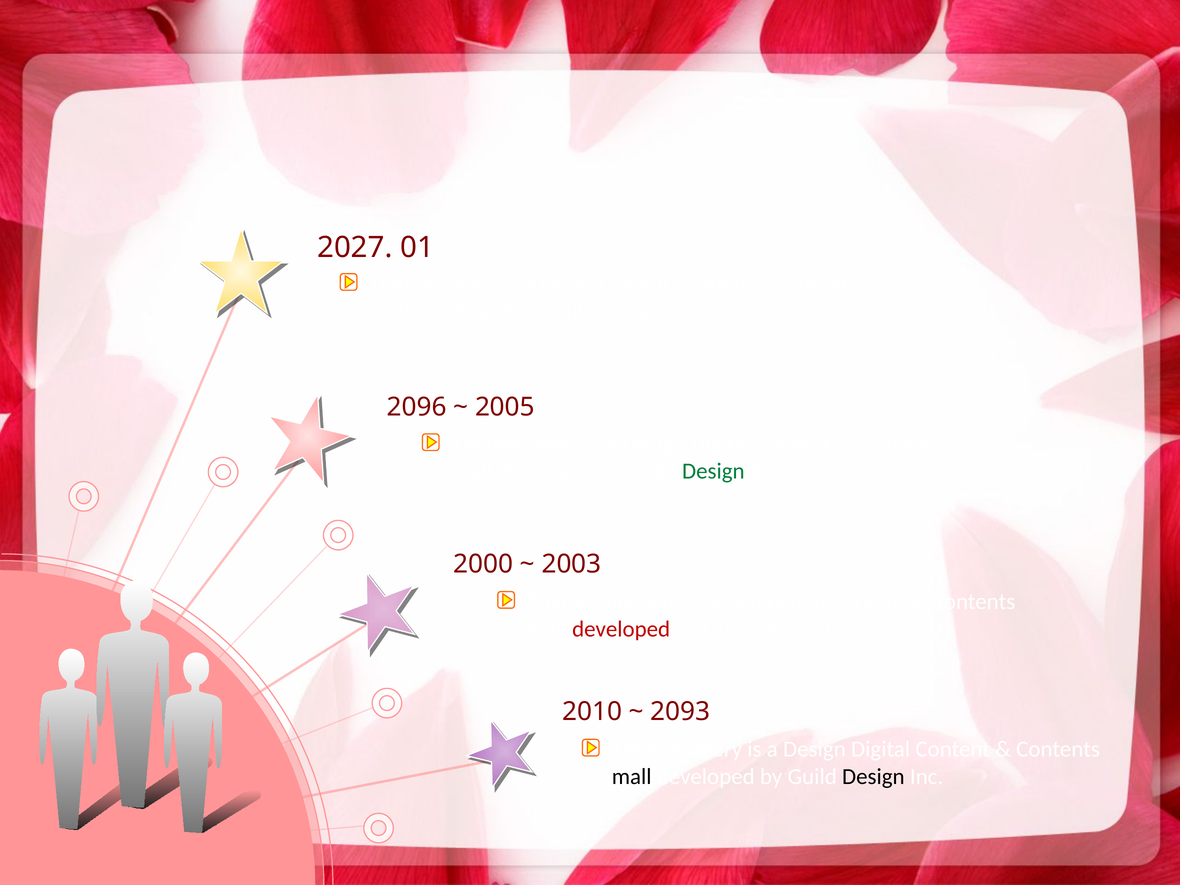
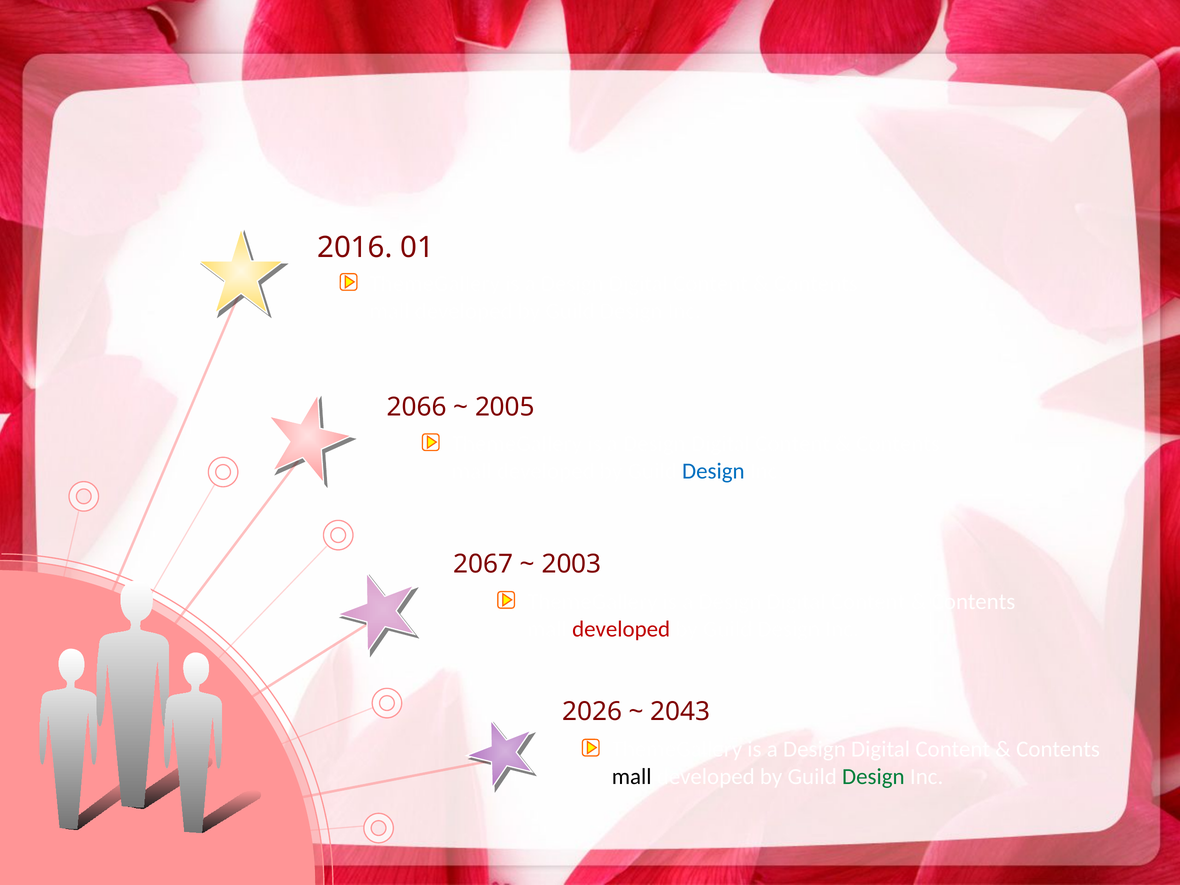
2027: 2027 -> 2016 (355, 247)
2096: 2096 -> 2066 (417, 407)
Design colour: green -> blue (713, 471)
2000: 2000 -> 2067 (483, 564)
2010: 2010 -> 2026 (592, 712)
2093: 2093 -> 2043 (680, 712)
Design colour: black -> green (873, 777)
